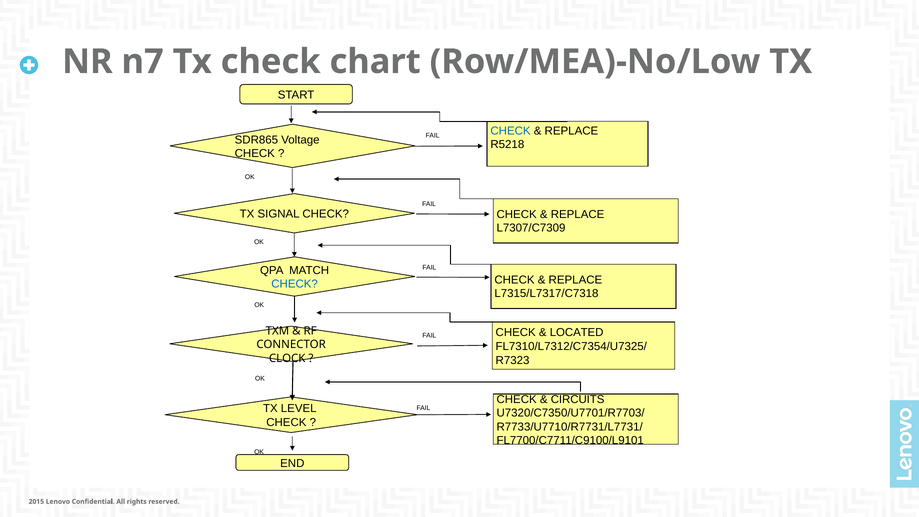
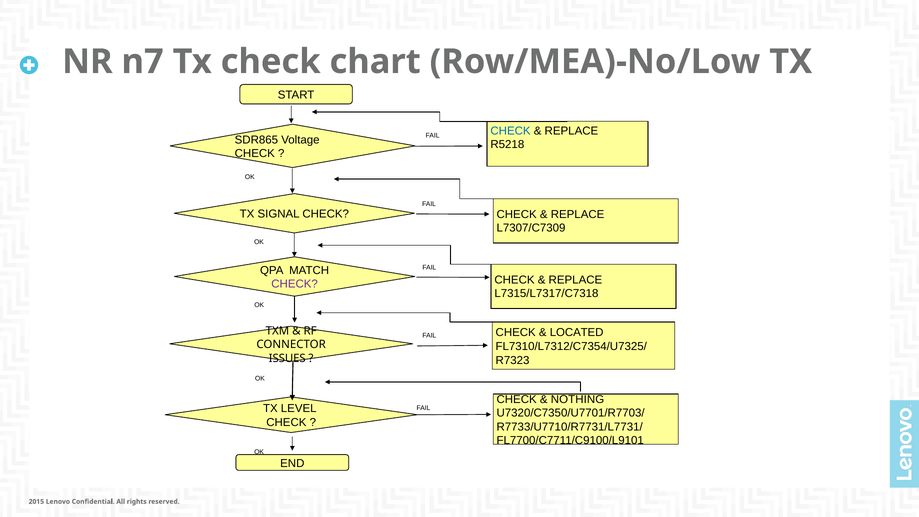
CHECK colour: blue -> purple (295, 284)
CLOCK: CLOCK -> ISSUES (287, 358)
CIRCUITS: CIRCUITS -> NOTHING (577, 399)
